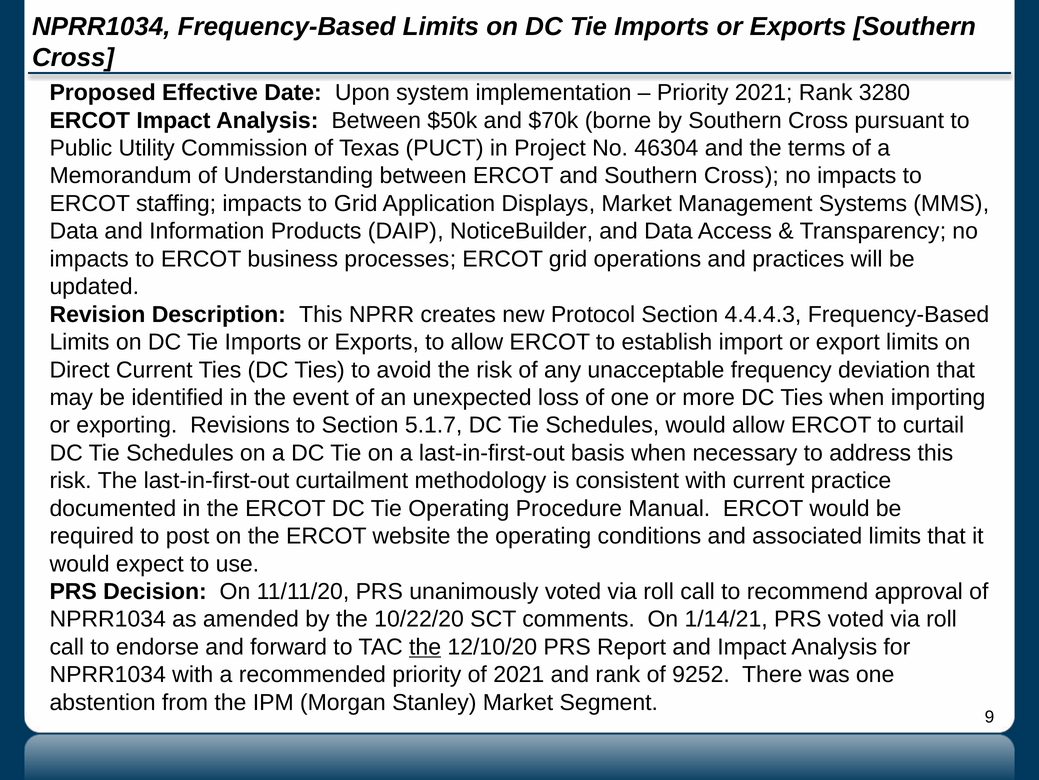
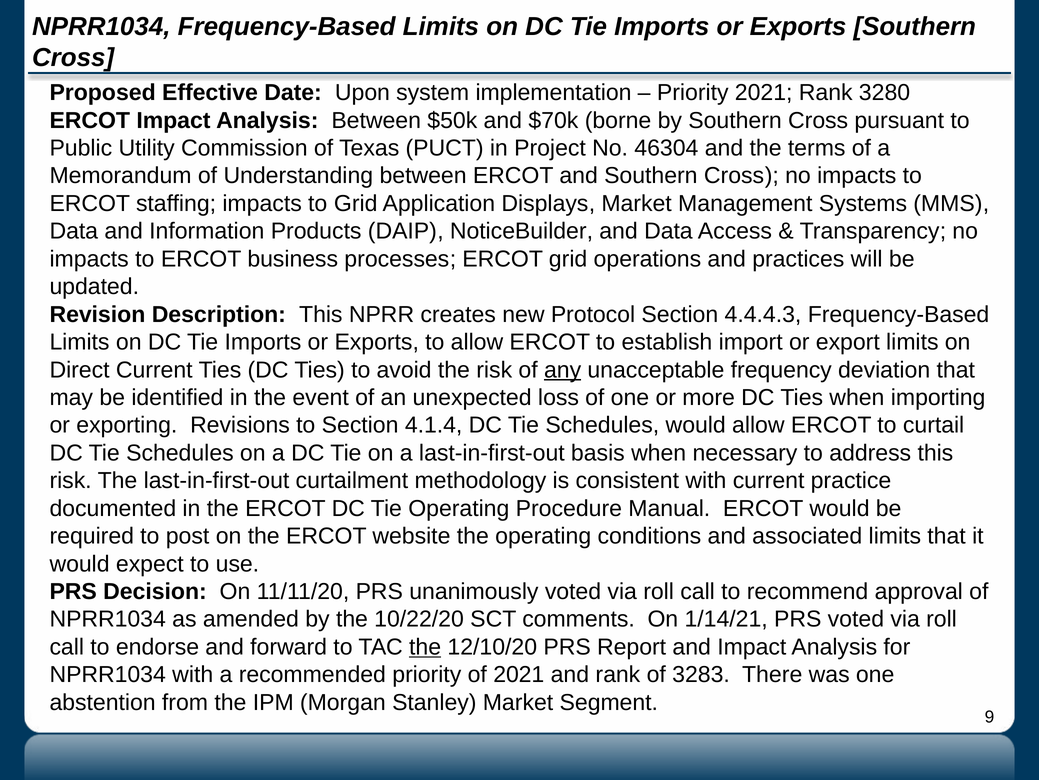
any underline: none -> present (563, 370)
5.1.7: 5.1.7 -> 4.1.4 (434, 425)
9252: 9252 -> 3283 (701, 674)
